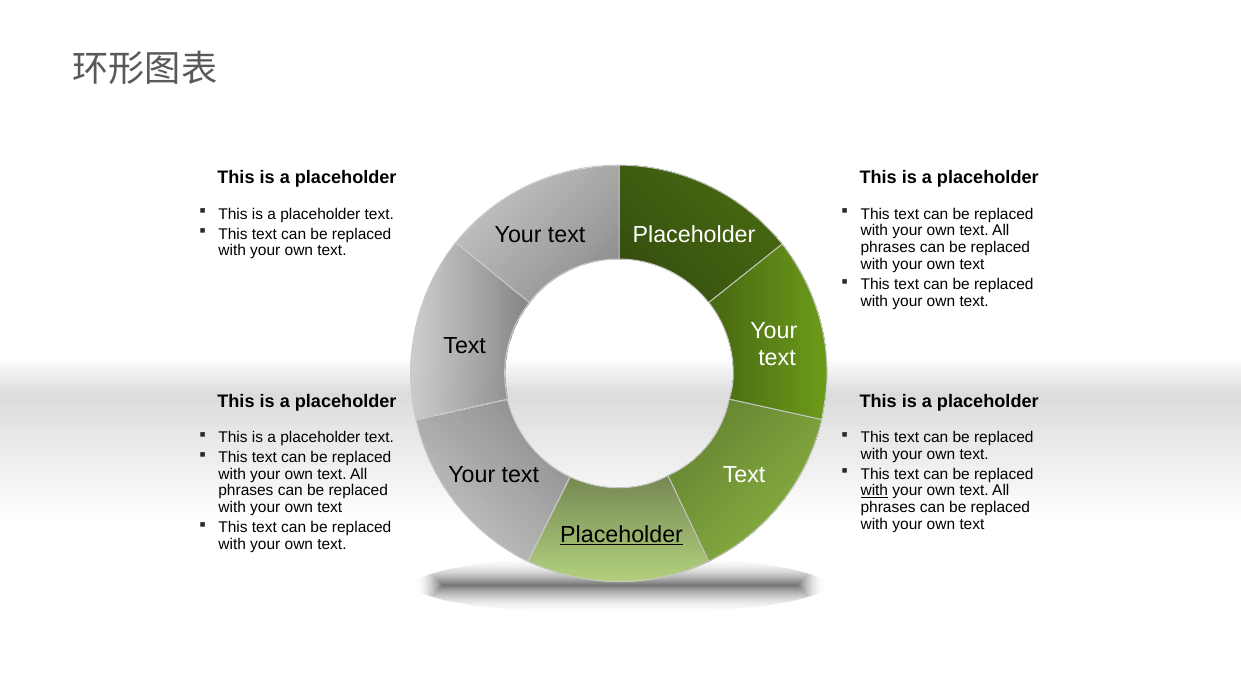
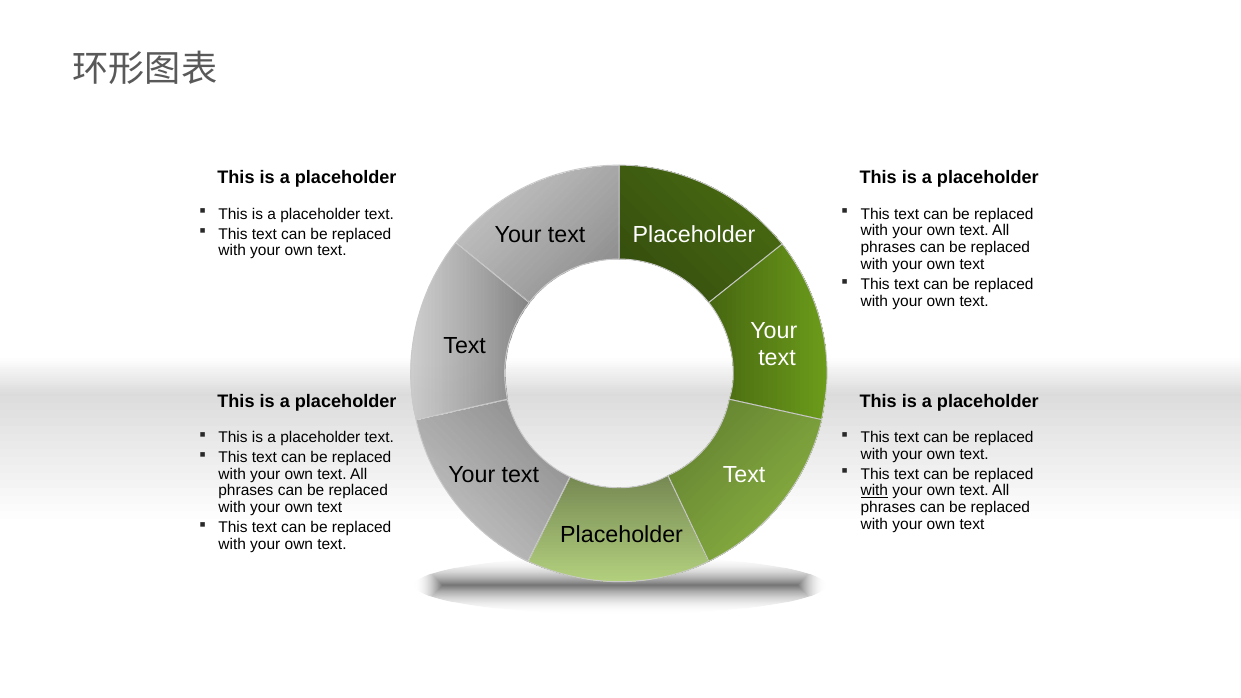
Placeholder underline: present -> none (622, 535)
